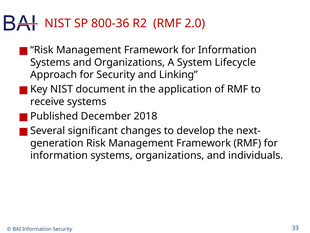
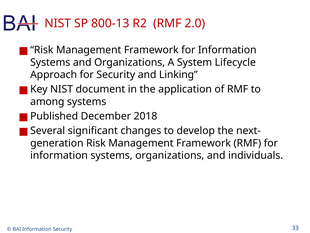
800-36: 800-36 -> 800-13 (110, 23)
receive: receive -> among (47, 101)
